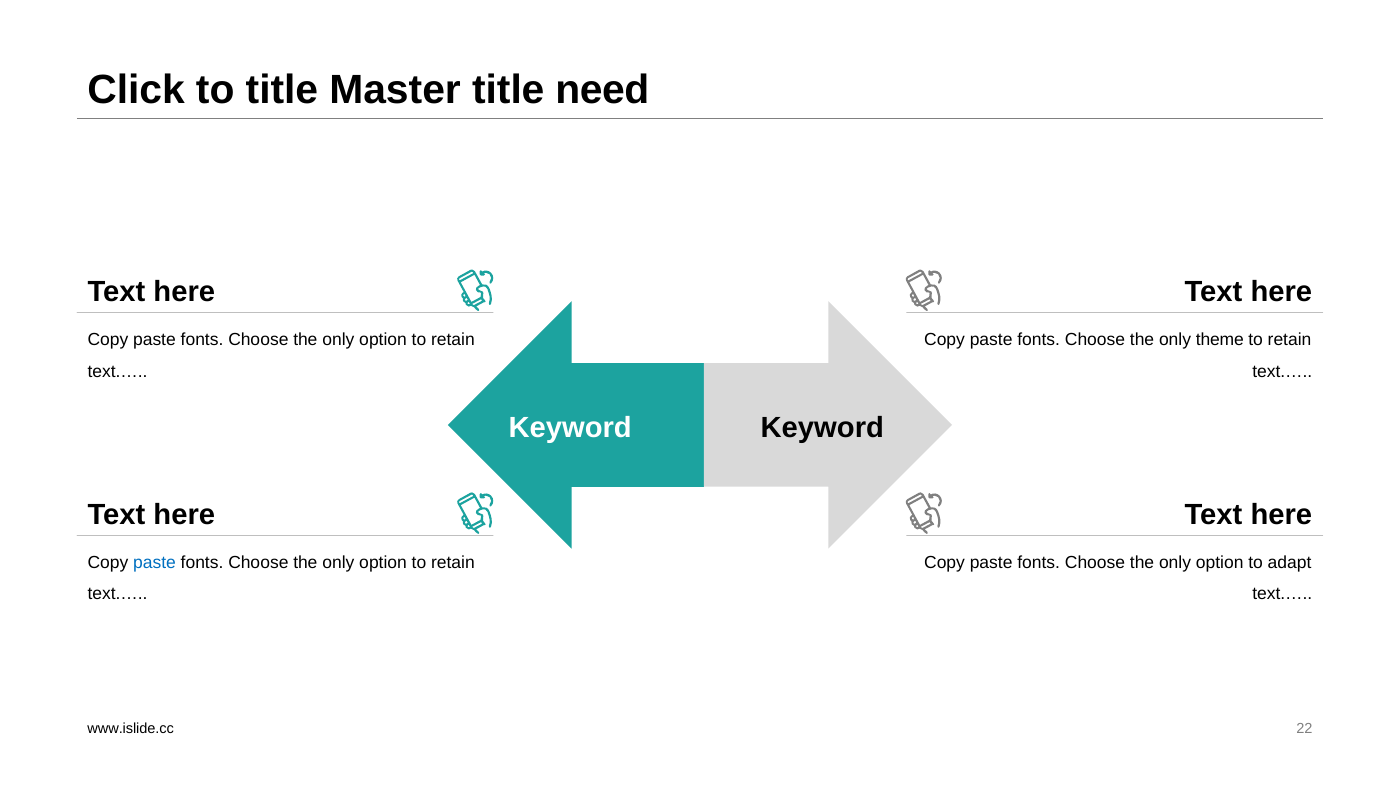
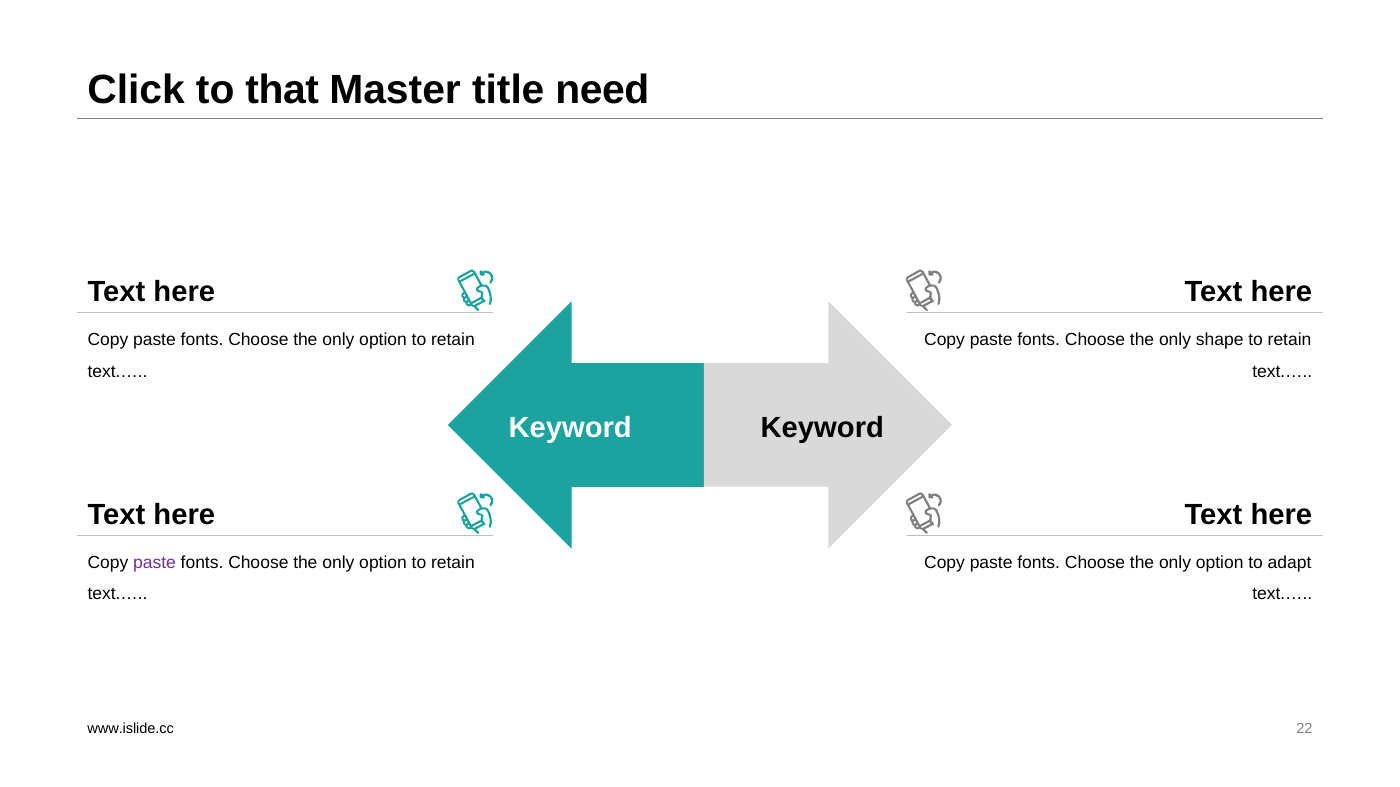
to title: title -> that (282, 91)
theme: theme -> shape (1220, 340)
paste colour: blue -> purple (155, 563)
